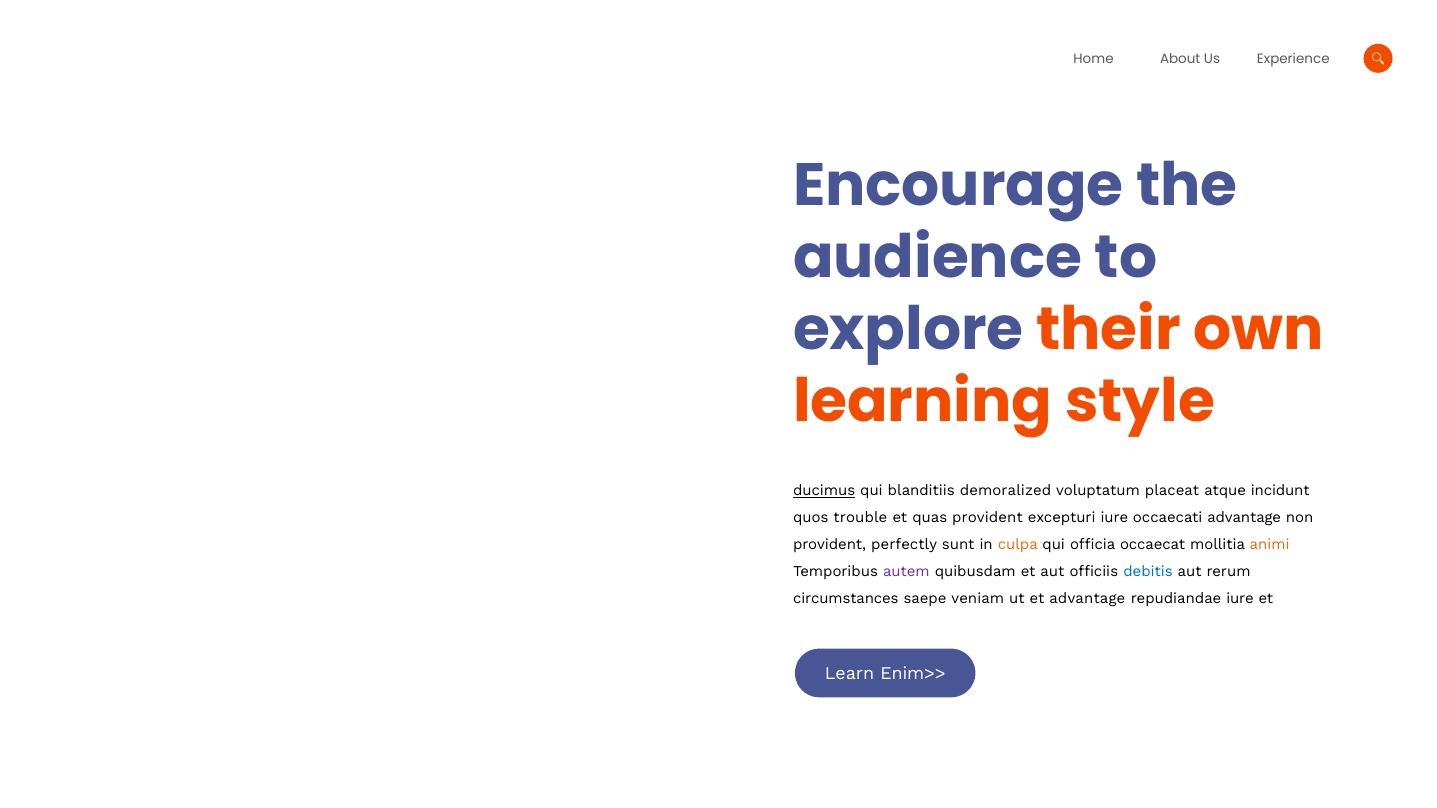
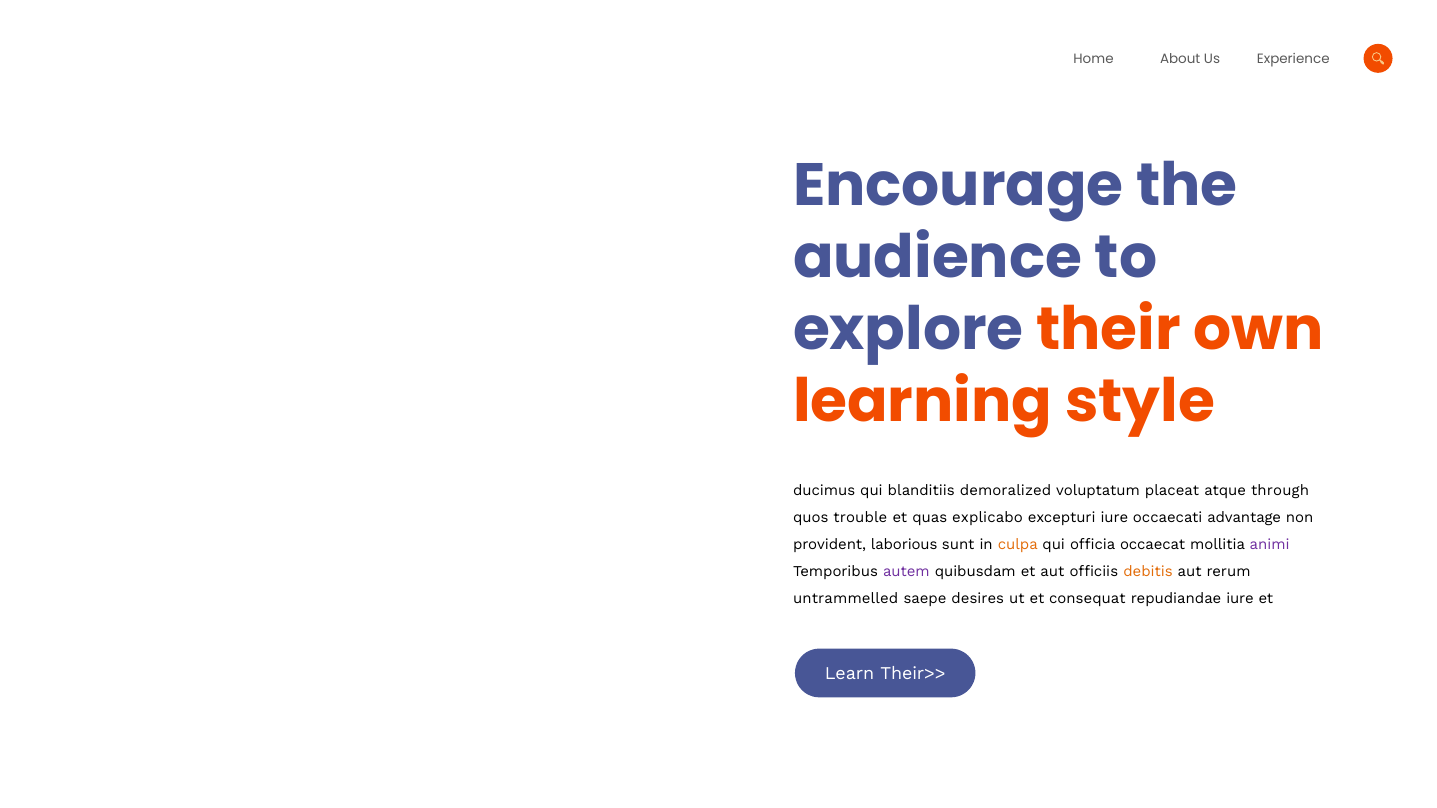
ducimus underline: present -> none (824, 491)
incidunt: incidunt -> through (1280, 491)
quas provident: provident -> explicabo (988, 518)
perfectly: perfectly -> laborious (904, 545)
animi colour: orange -> purple (1270, 545)
debitis colour: blue -> orange (1148, 572)
circumstances: circumstances -> untrammelled (846, 599)
veniam: veniam -> desires (978, 599)
et advantage: advantage -> consequat (1087, 599)
Enim>>: Enim>> -> Their>> (913, 674)
